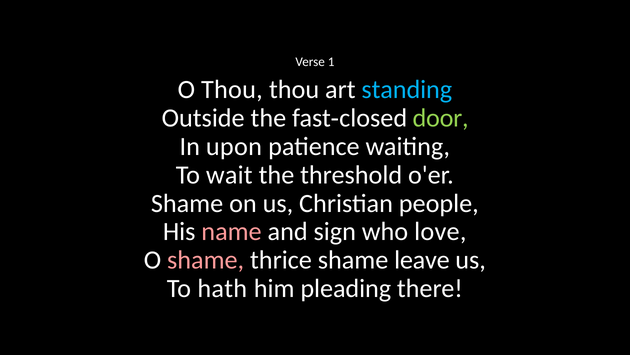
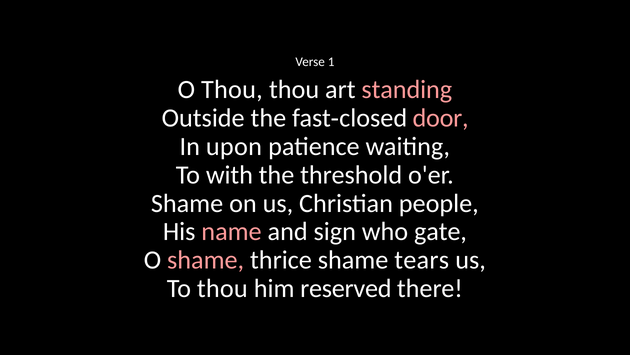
standing colour: light blue -> pink (407, 90)
door colour: light green -> pink (441, 118)
wait: wait -> with (229, 175)
love: love -> gate (440, 231)
leave: leave -> tears (422, 260)
To hath: hath -> thou (222, 288)
pleading: pleading -> reserved (346, 288)
